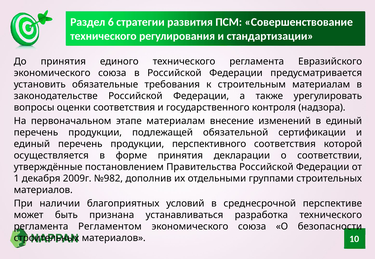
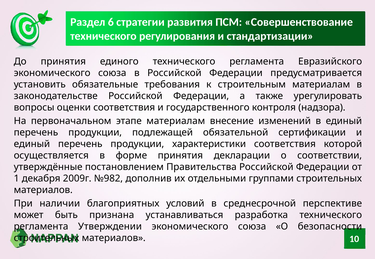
перспективного: перспективного -> характеристики (209, 144)
Регламентом: Регламентом -> Утверждении (110, 227)
